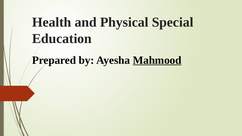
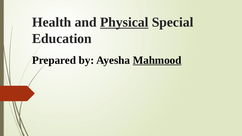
Physical underline: none -> present (124, 22)
